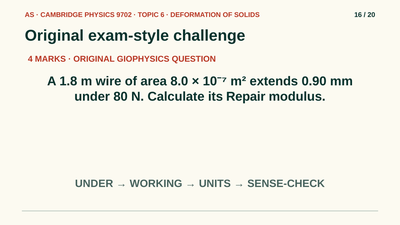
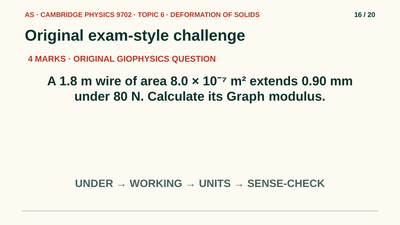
Repair: Repair -> Graph (246, 97)
